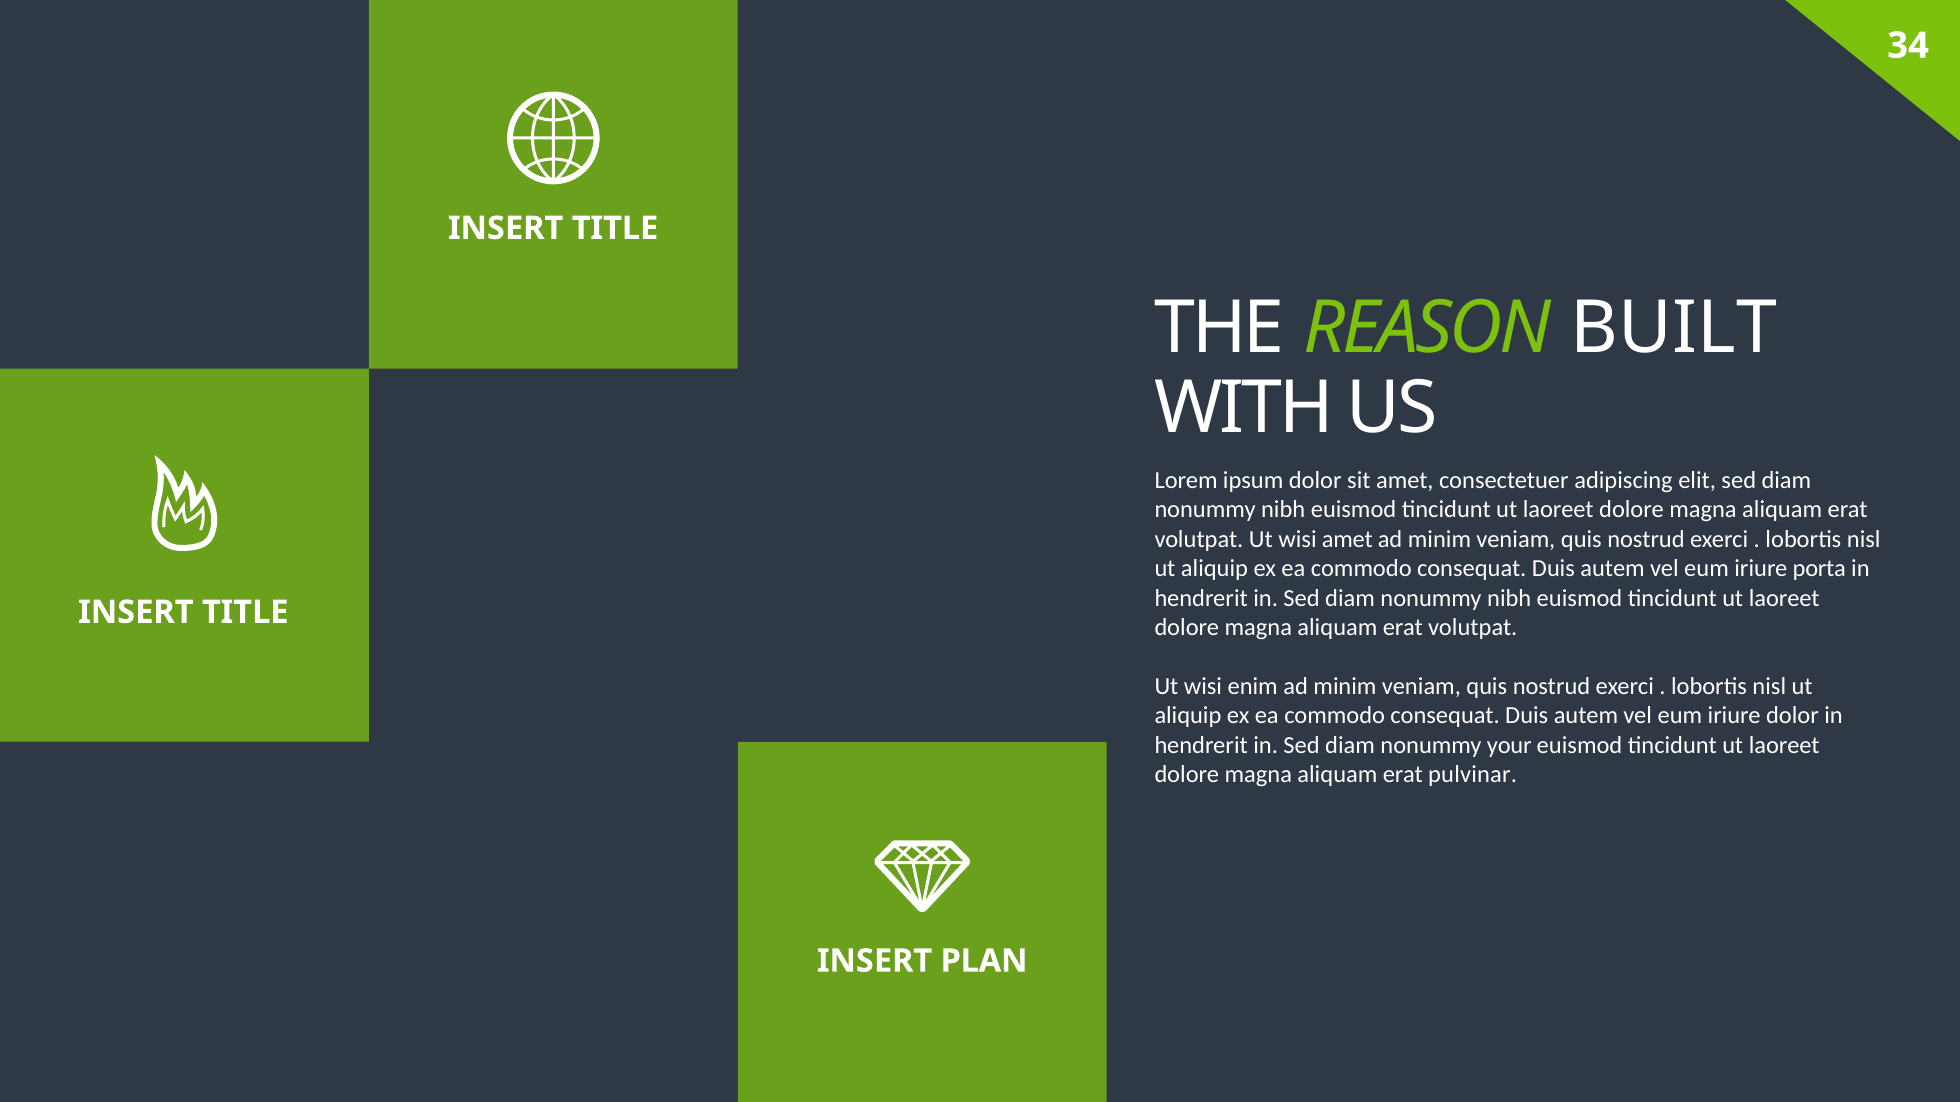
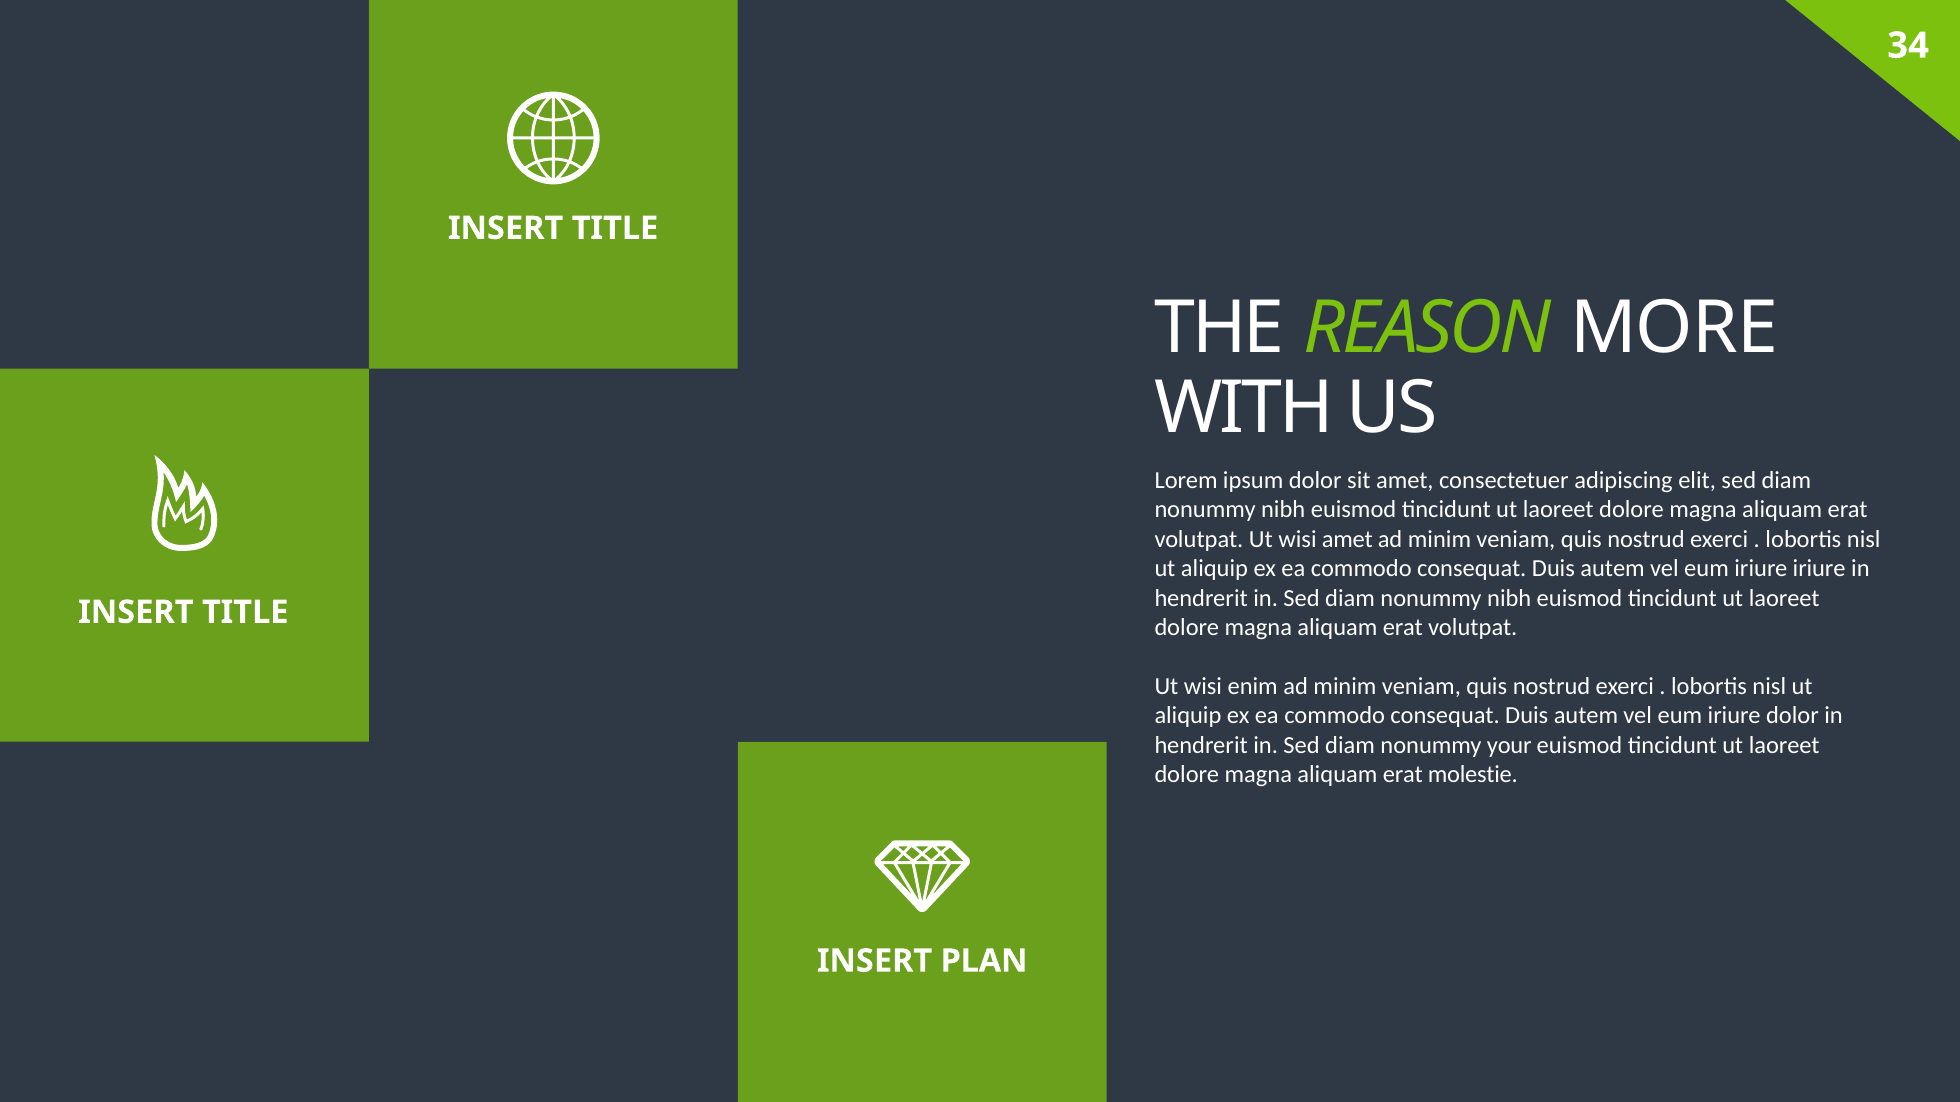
BUILT: BUILT -> MORE (1674, 329)
iriure porta: porta -> iriure (1819, 569)
pulvinar: pulvinar -> molestie (1473, 775)
